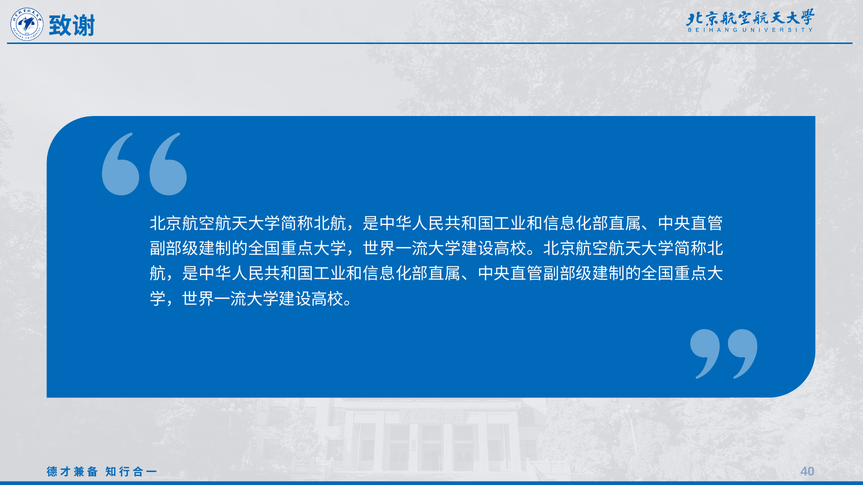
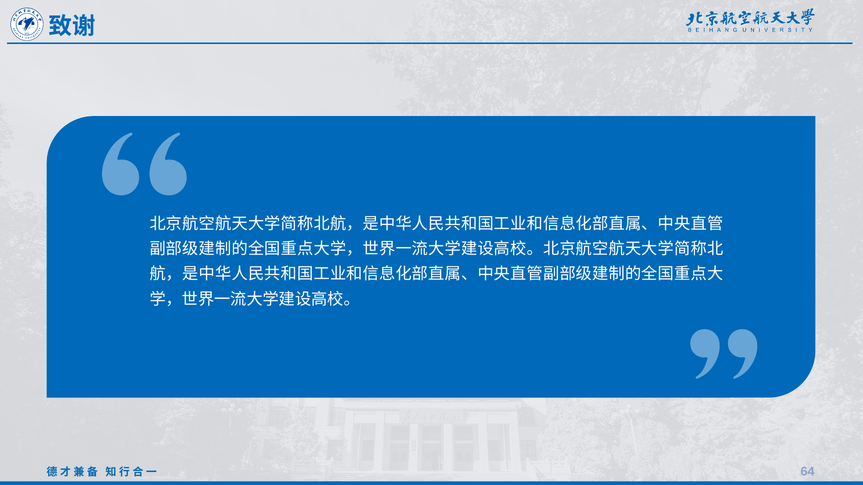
40: 40 -> 64 (808, 472)
